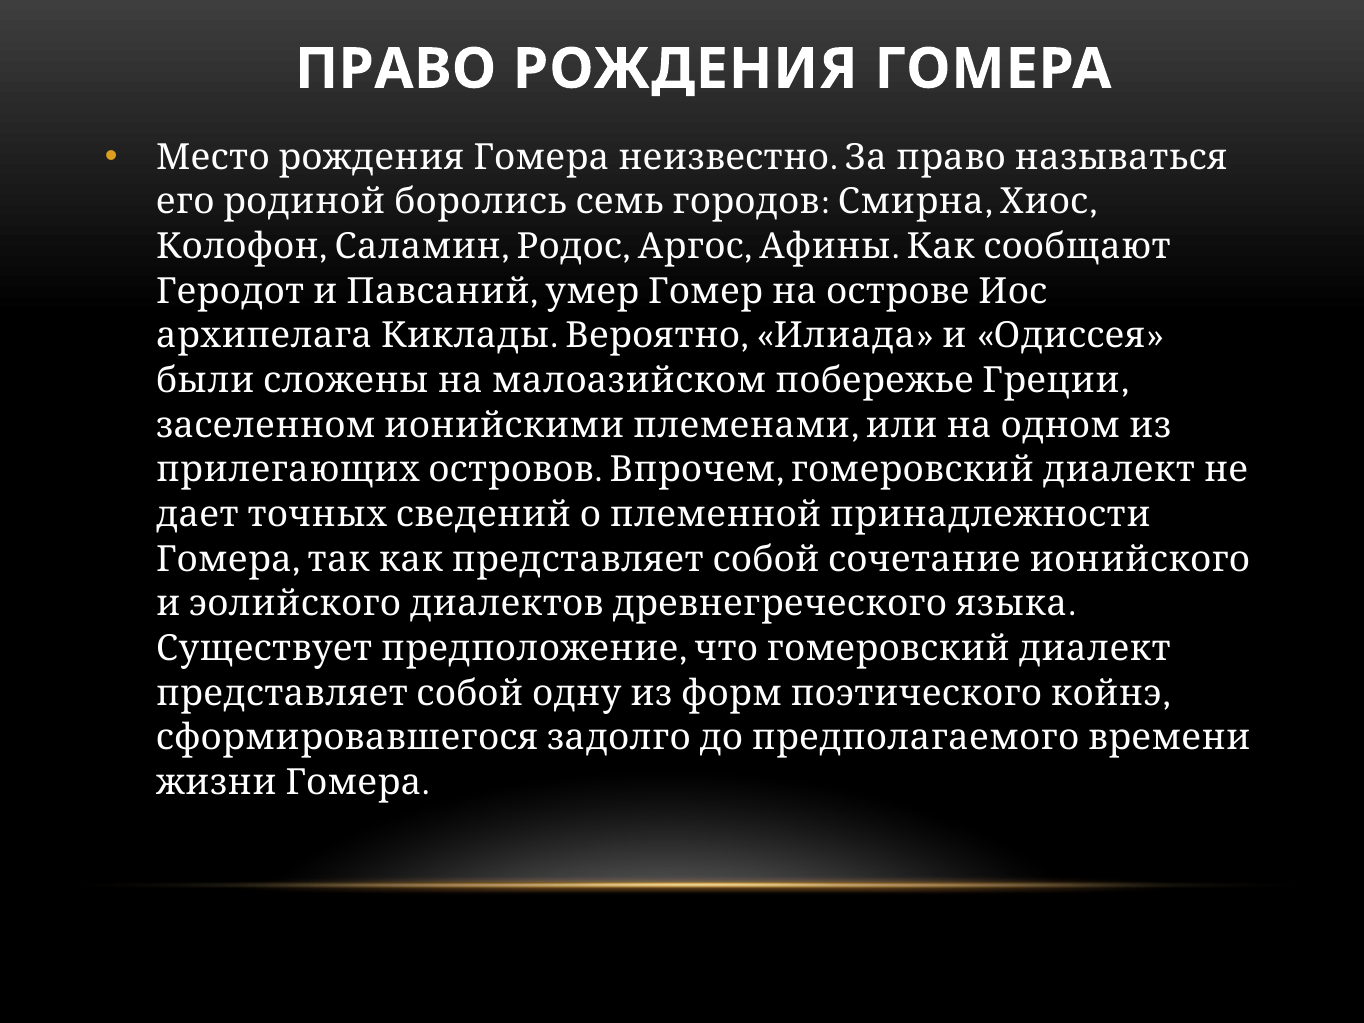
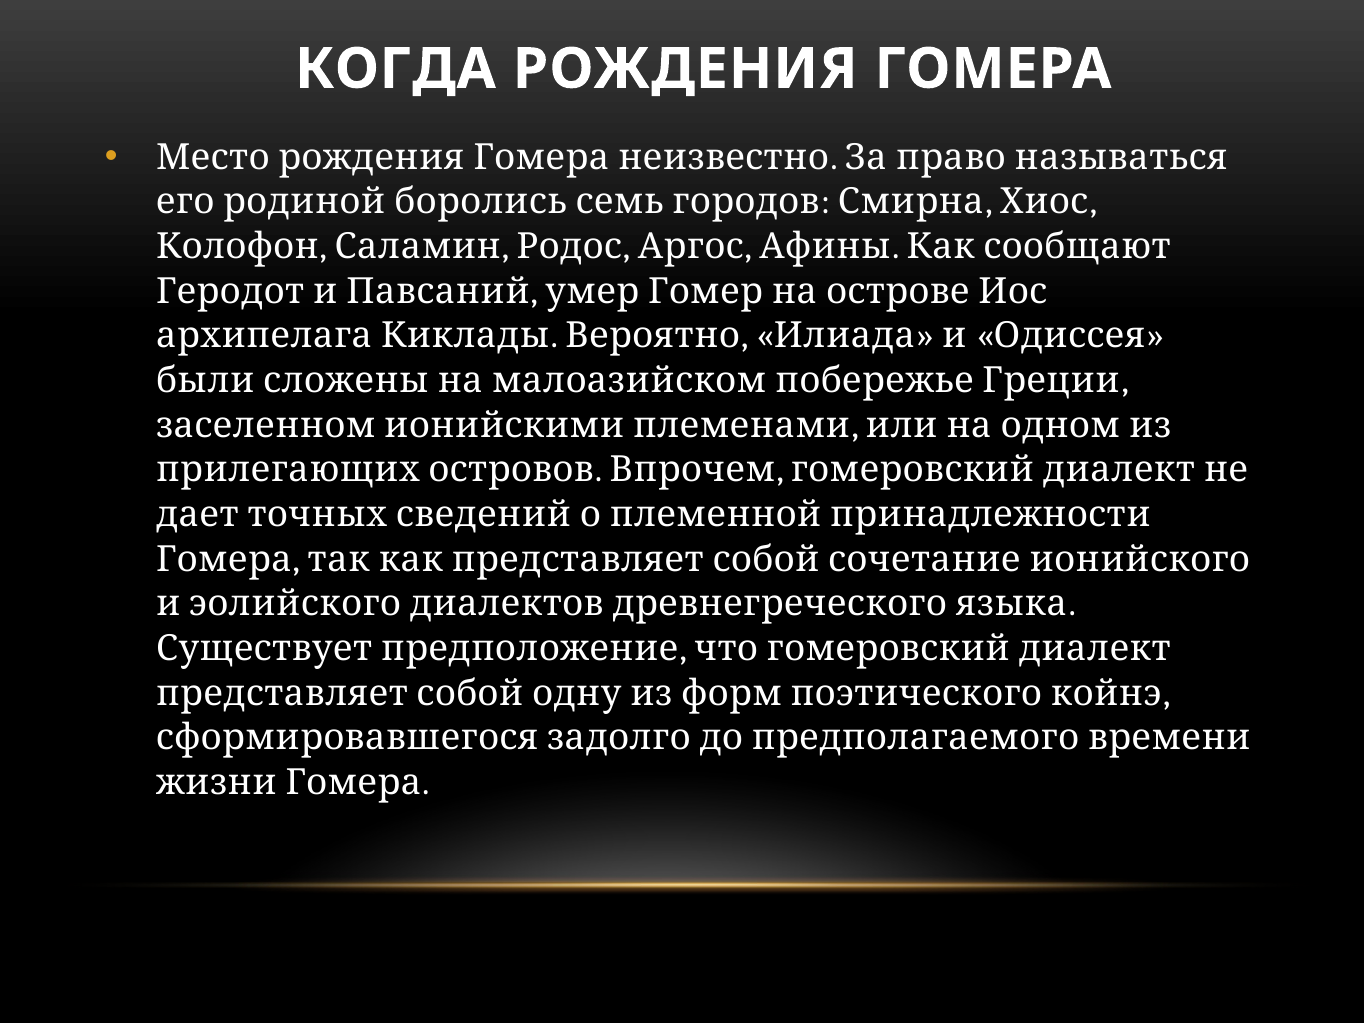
ПРАВО: ПРАВО -> КОГДА (395, 69)
